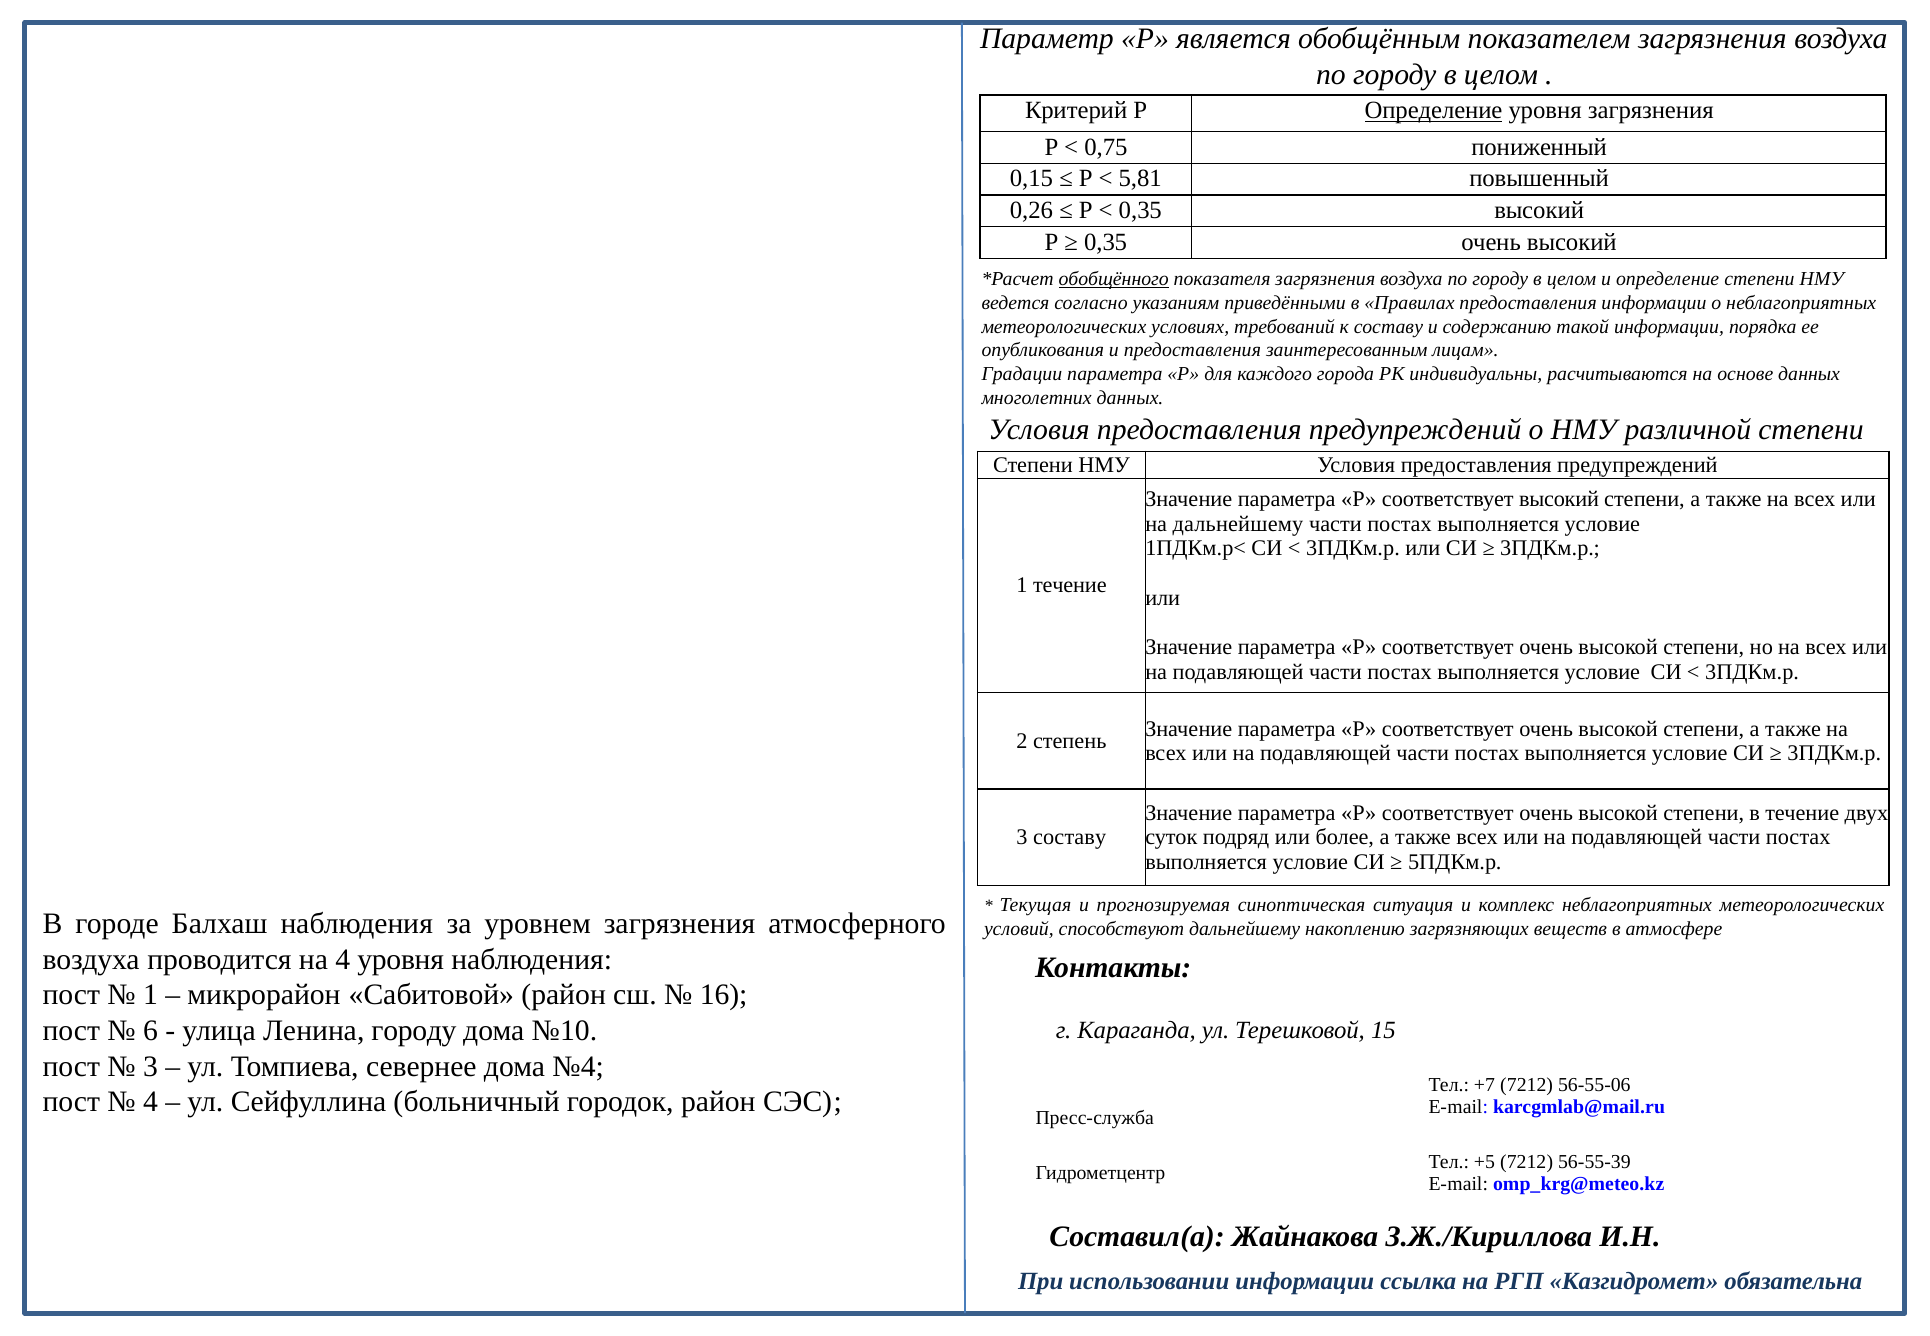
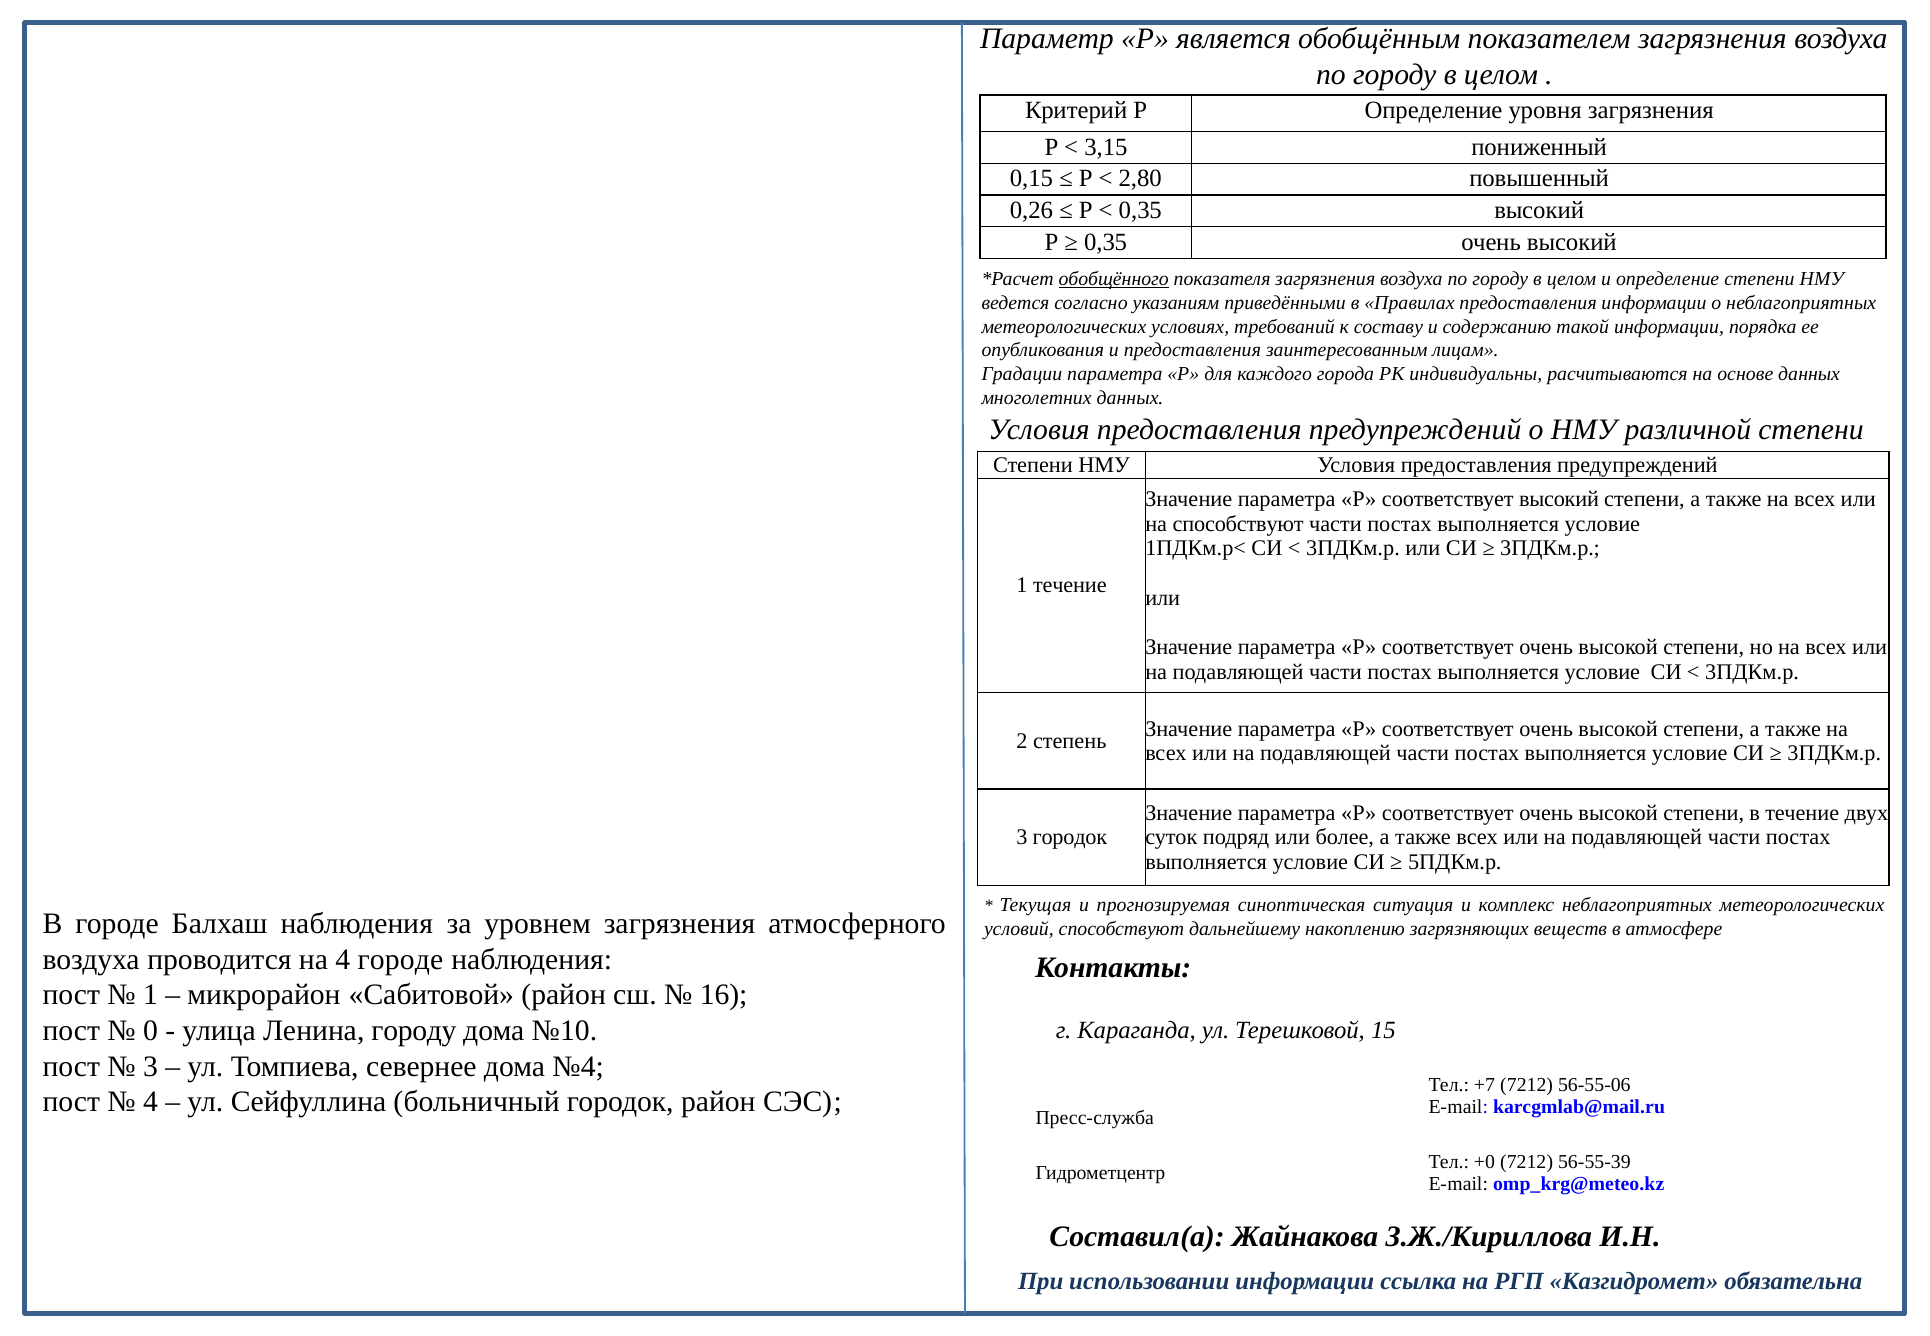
Определение underline: present -> none (1433, 111)
0,75: 0,75 -> 3,15 (1106, 147)
5,81: 5,81 -> 2,80 (1140, 179)
на дальнейшему: дальнейшему -> способствуют (1238, 524)
3 составу: составу -> городок (1070, 838)
4 уровня: уровня -> городе (400, 960)
6: 6 -> 0 (150, 1031)
+5: +5 -> +0 (1485, 1162)
